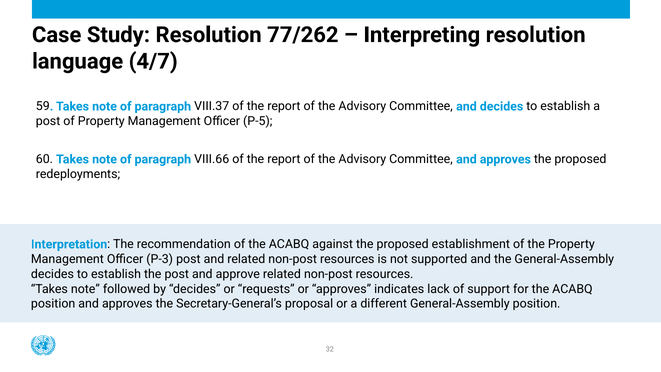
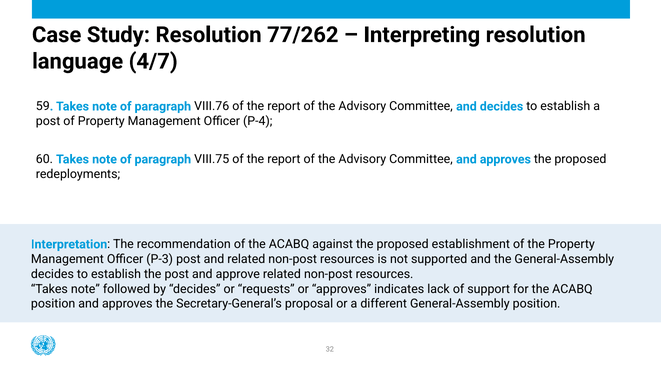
VIII.37: VIII.37 -> VIII.76 (212, 106)
P-5: P-5 -> P-4 (258, 121)
VIII.66: VIII.66 -> VIII.75 (212, 159)
